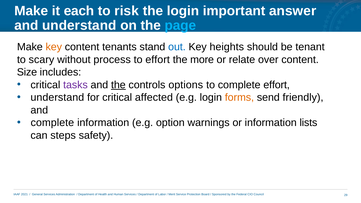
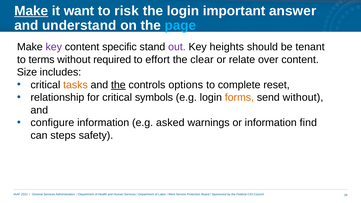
Make underline: none -> present (31, 11)
each: each -> want (79, 11)
key colour: orange -> purple (54, 47)
tenants: tenants -> specific (119, 47)
out colour: blue -> purple (177, 47)
scary: scary -> terms (42, 60)
process: process -> required (112, 60)
more: more -> clear (202, 60)
tasks colour: purple -> orange (75, 85)
complete effort: effort -> reset (277, 85)
understand: understand -> relationship (57, 97)
affected: affected -> symbols (154, 97)
send friendly: friendly -> without (303, 97)
complete: complete -> configure (52, 123)
option: option -> asked (170, 123)
lists: lists -> find (308, 123)
